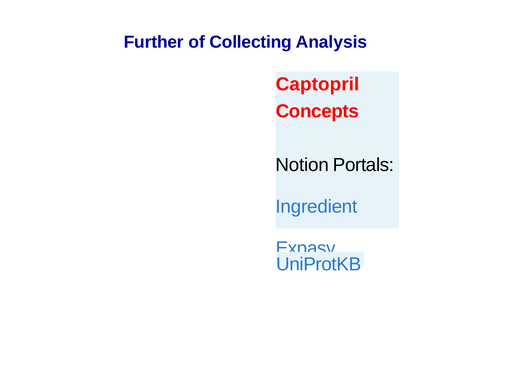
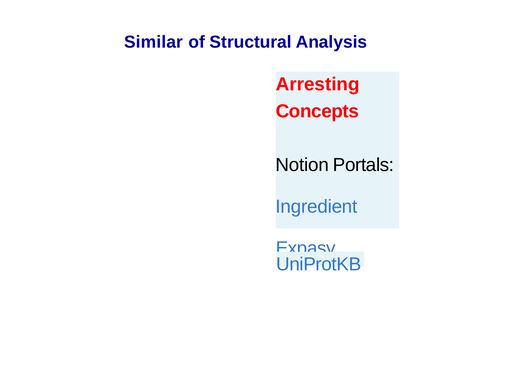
Further: Further -> Similar (154, 42)
Collecting: Collecting -> Structural (251, 42)
Captopril: Captopril -> Arresting (318, 84)
